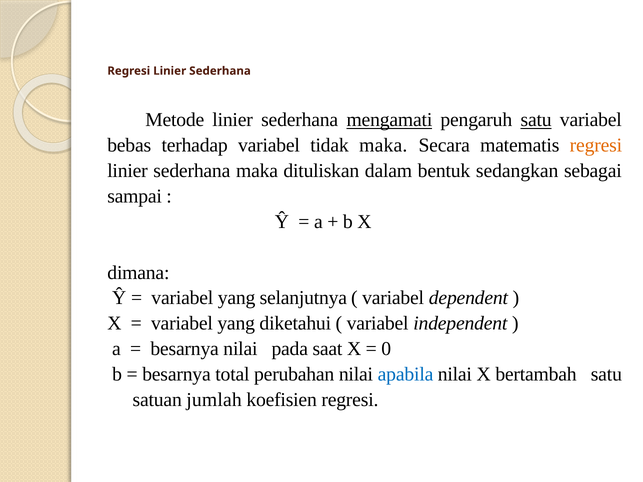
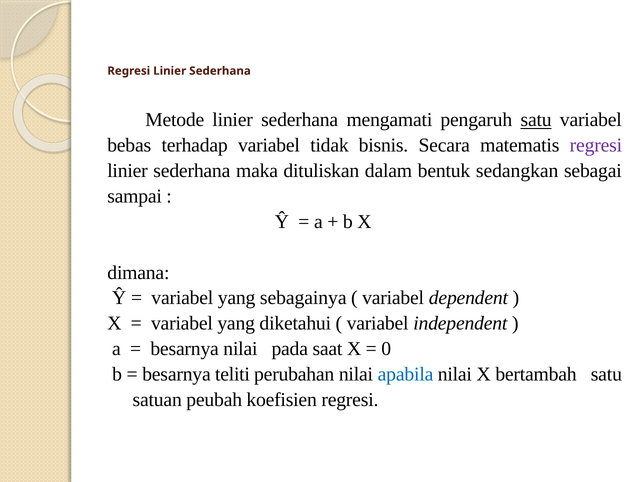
mengamati underline: present -> none (389, 120)
tidak maka: maka -> bisnis (383, 145)
regresi colour: orange -> purple (596, 145)
selanjutnya: selanjutnya -> sebagainya (303, 298)
total: total -> teliti (232, 374)
jumlah: jumlah -> peubah (214, 400)
